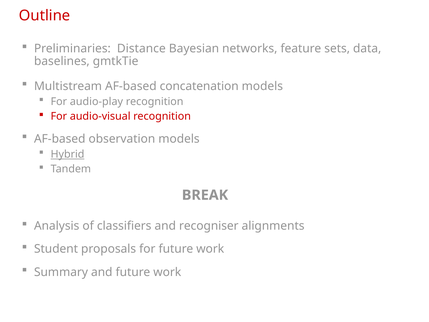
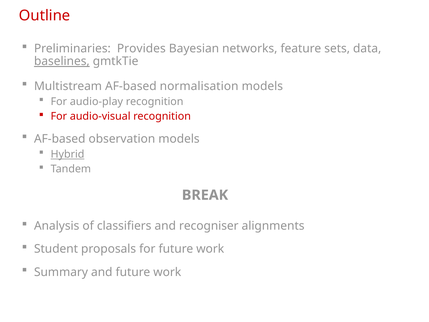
Distance: Distance -> Provides (141, 48)
baselines underline: none -> present (62, 61)
concatenation: concatenation -> normalisation (199, 86)
